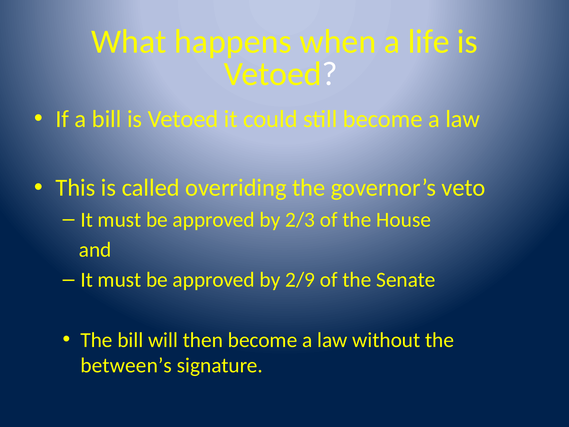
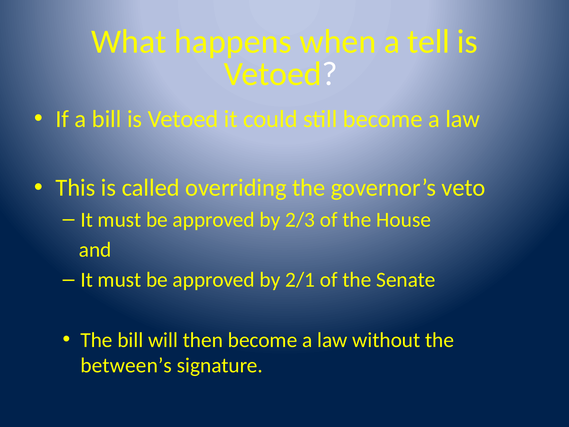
life: life -> tell (429, 41)
2/9: 2/9 -> 2/1 (300, 280)
